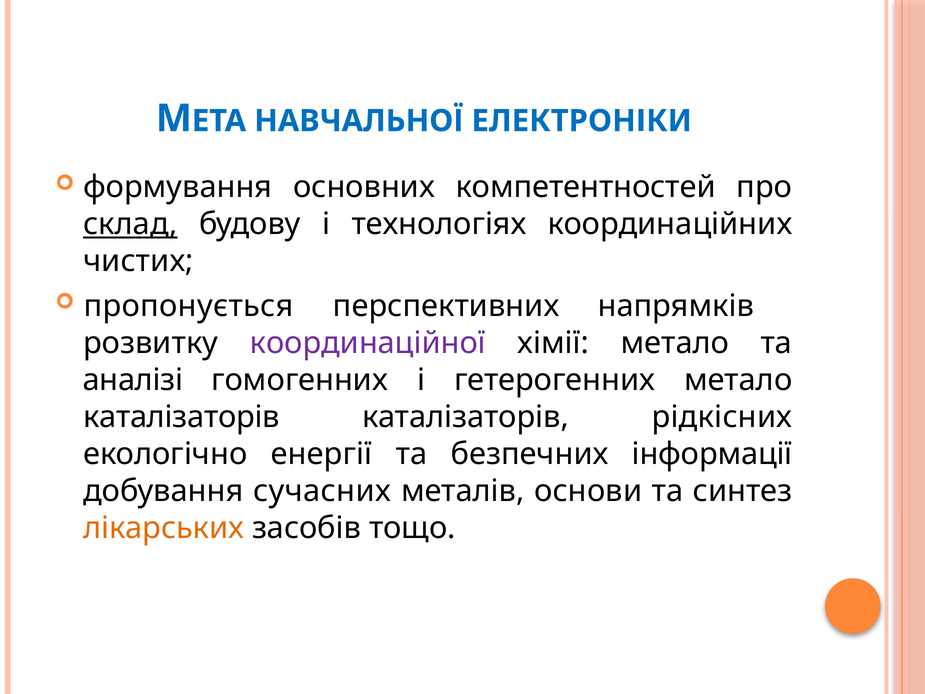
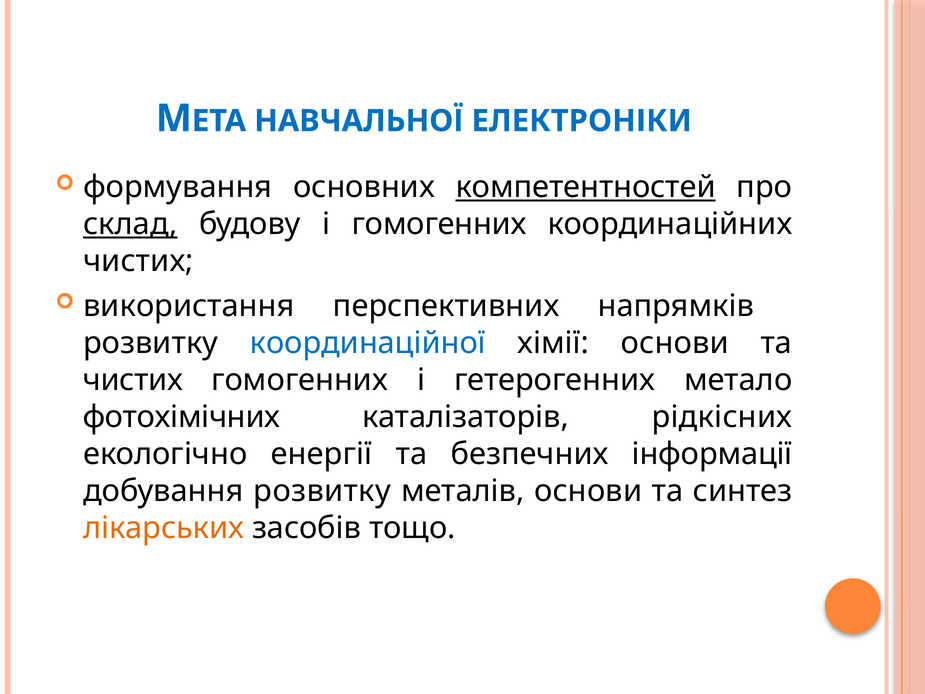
компетентностей underline: none -> present (586, 187)
і технологіях: технологіях -> гомогенних (439, 224)
пропонується: пропонується -> використання (189, 306)
координаційної colour: purple -> blue (368, 343)
хімії метало: метало -> основи (675, 343)
аналізі: аналізі -> чистих (133, 380)
каталізаторів: каталізаторів -> фотохімічних (181, 417)
добування сучасних: сучасних -> розвитку (322, 491)
